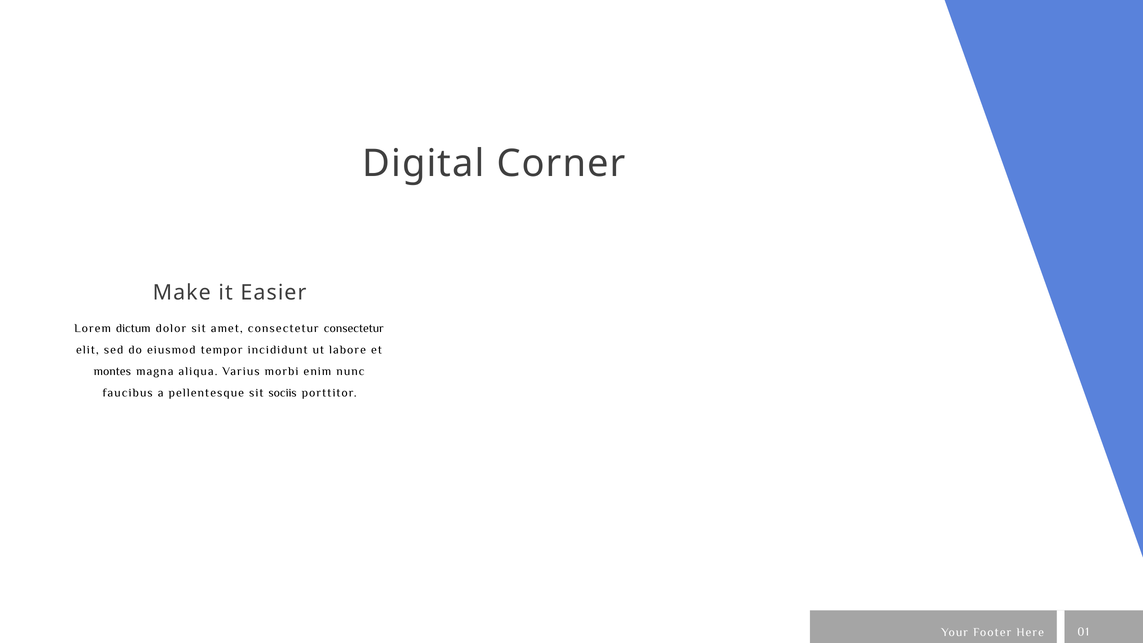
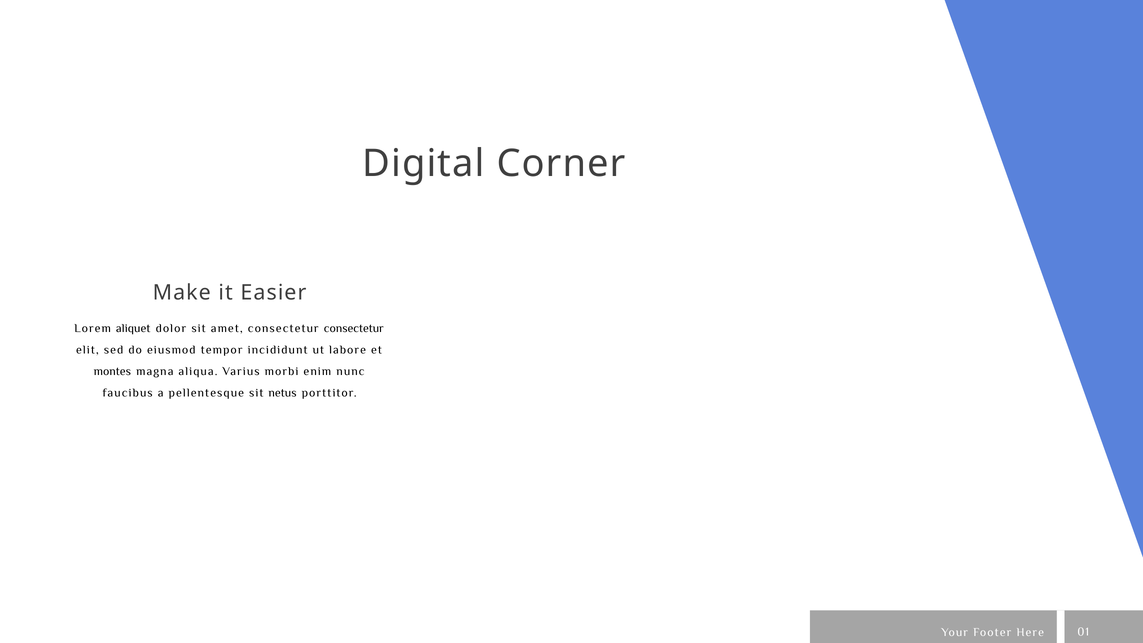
dictum: dictum -> aliquet (133, 328)
sociis: sociis -> netus (283, 393)
